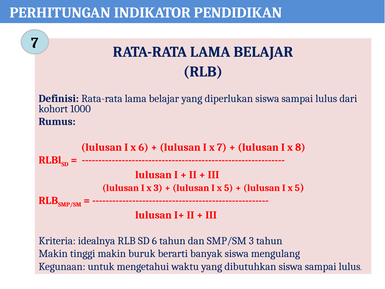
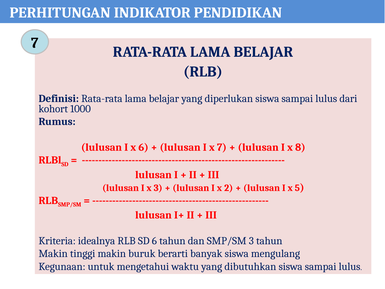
5: 5 -> 2 (229, 188)
